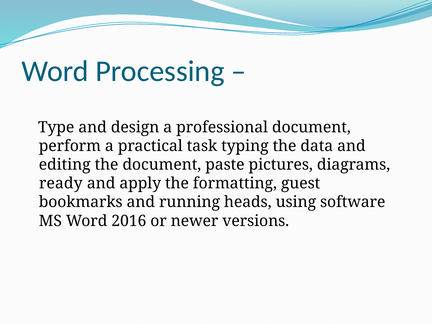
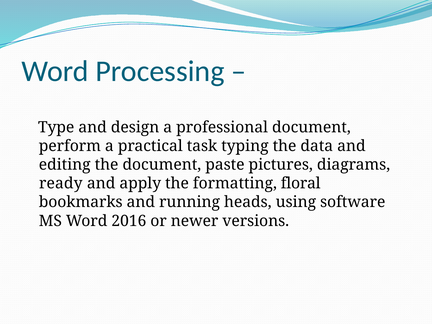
guest: guest -> floral (301, 183)
